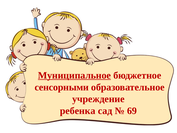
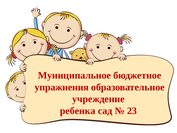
Муниципальное underline: present -> none (74, 75)
сенсорными: сенсорными -> упражнения (62, 87)
69: 69 -> 23 (132, 111)
